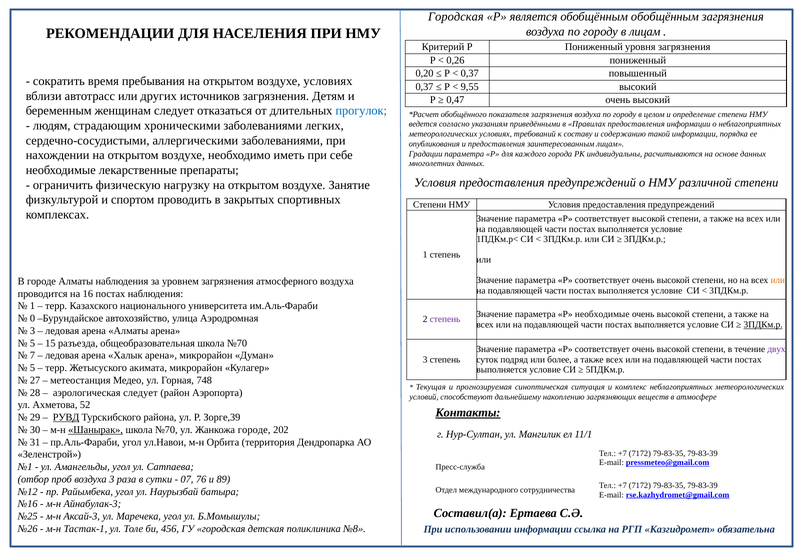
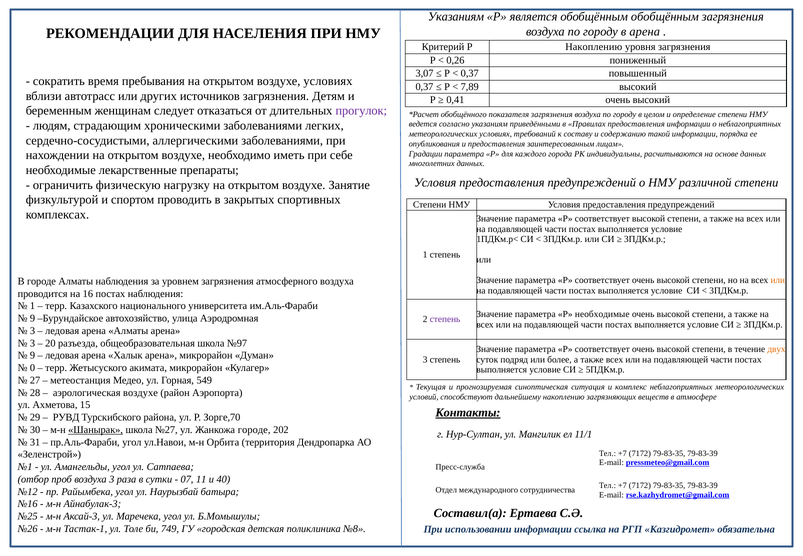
Городская: Городская -> Указаниям (456, 17)
в лицам: лицам -> арена (645, 31)
Р Пониженный: Пониженный -> Накоплению (594, 47)
0,20: 0,20 -> 3,07 (424, 73)
9,55: 9,55 -> 7,89 (470, 87)
0,47: 0,47 -> 0,41 (455, 100)
прогулок colour: blue -> purple (361, 111)
0: 0 -> 9 (33, 318)
3ПДКм.р underline: present -> none (763, 325)
5: 5 -> 3 (33, 343)
15: 15 -> 20 (50, 343)
общеобразовательная школа №70: №70 -> №97 (237, 343)
двух colour: purple -> orange (777, 349)
7: 7 -> 9 (33, 356)
5: 5 -> 0 (33, 368)
748: 748 -> 549 (204, 380)
аэрологическая следует: следует -> воздухе (140, 393)
52: 52 -> 15 (85, 405)
РУВД underline: present -> none (66, 417)
Зорге,39: Зорге,39 -> Зорге,70 (222, 417)
№70: №70 -> №27 (166, 430)
76: 76 -> 11 (201, 479)
89: 89 -> 40 (223, 479)
456: 456 -> 749 (170, 529)
